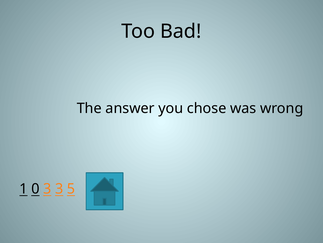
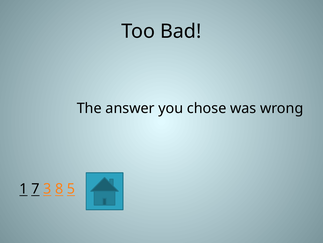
0: 0 -> 7 (35, 188)
3 3: 3 -> 8 (59, 188)
